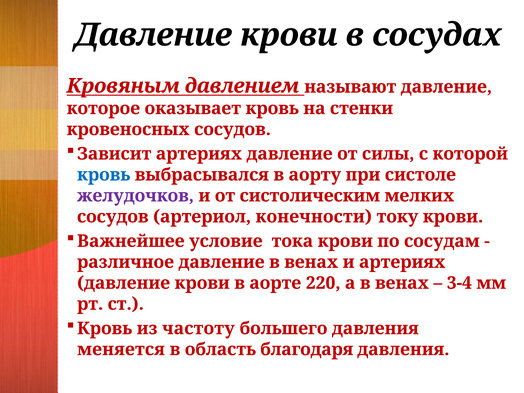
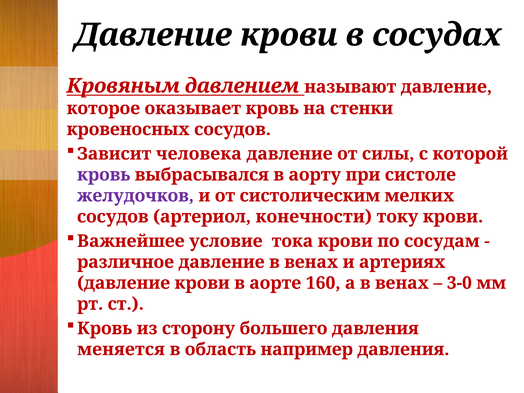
Зависит артериях: артериях -> человека (199, 154)
кровь colour: blue -> purple (104, 175)
220: 220 -> 160 (323, 283)
3-4: 3-4 -> 3-0 (459, 283)
частоту: частоту -> сторону (199, 328)
благодаря: благодаря -> например (307, 349)
